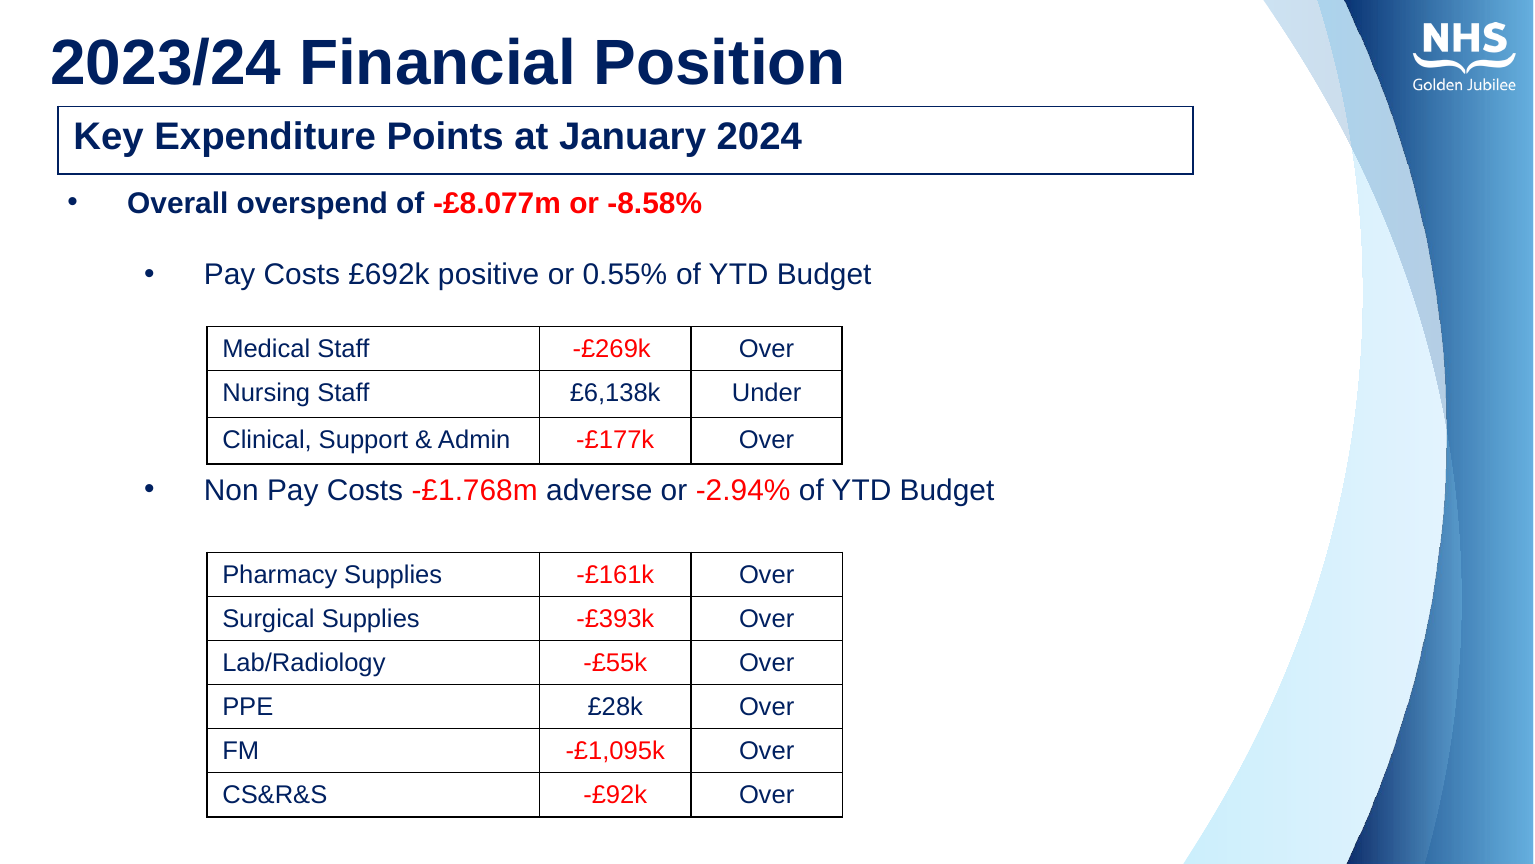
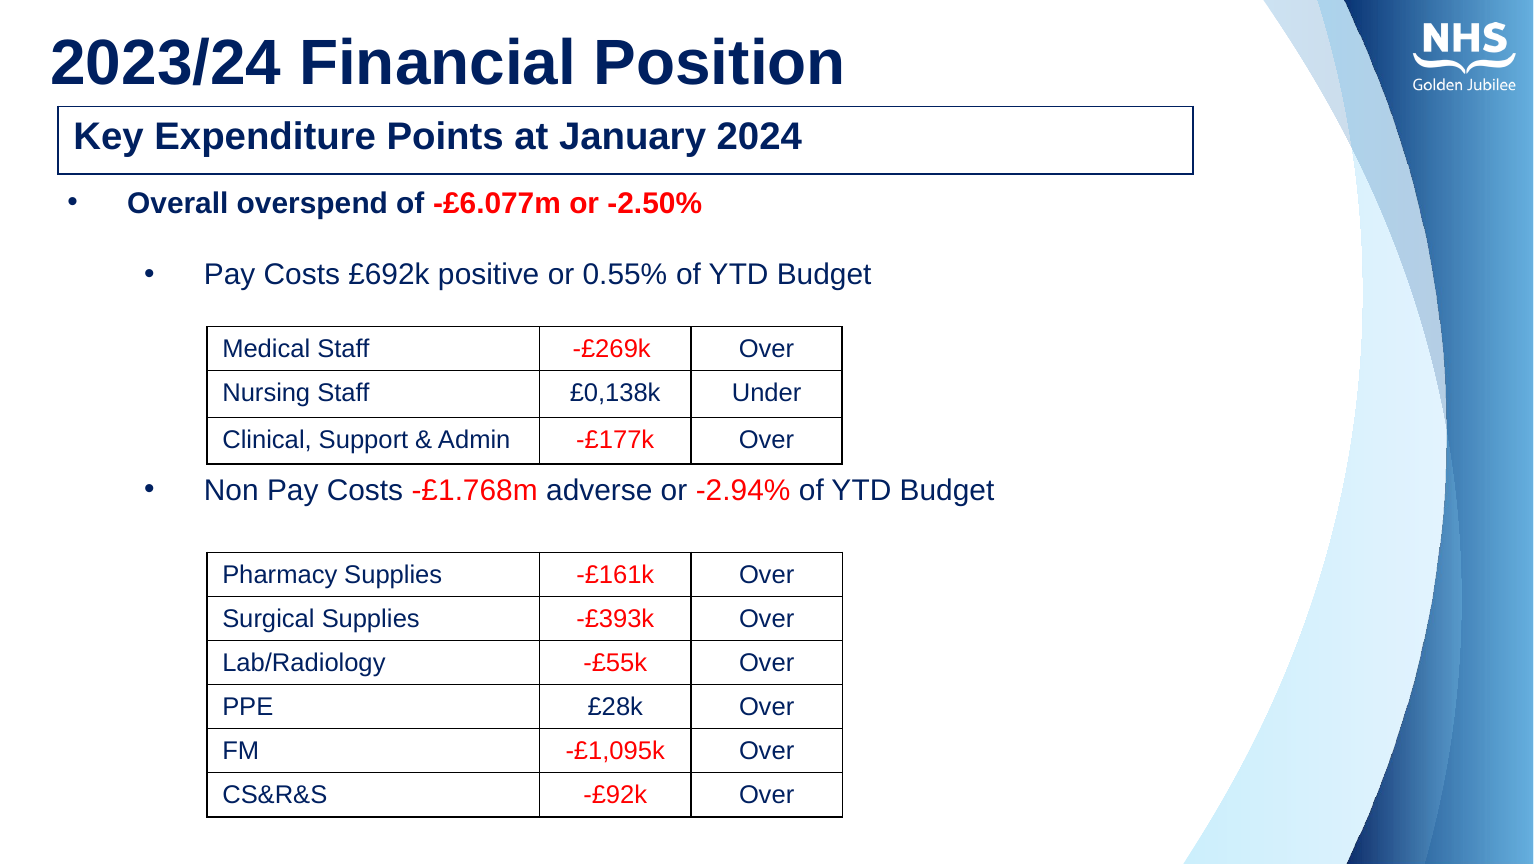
-£8.077m: -£8.077m -> -£6.077m (497, 203)
-8.58%: -8.58% -> -2.50% (655, 203)
£6,138k: £6,138k -> £0,138k (615, 393)
